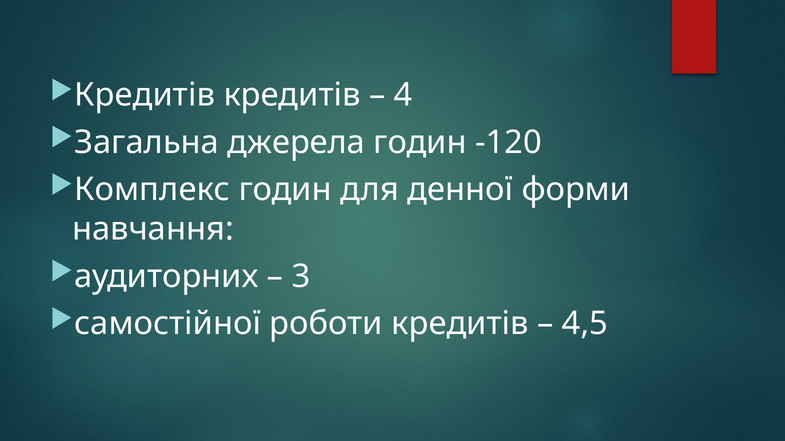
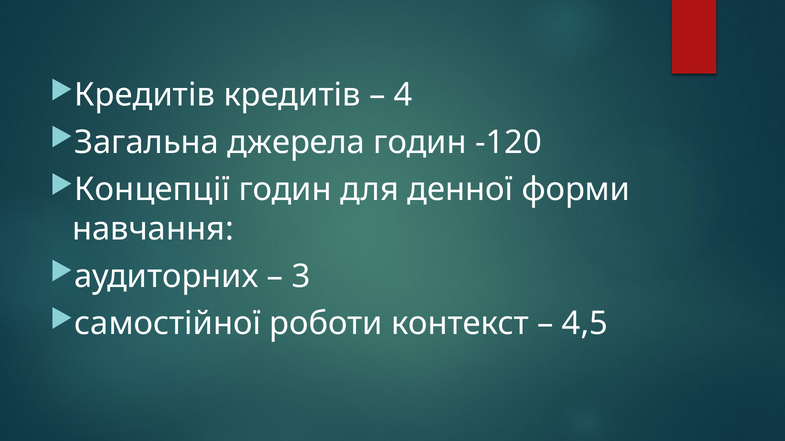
Комплекс: Комплекс -> Концепції (152, 190)
роботи кредитів: кредитів -> контекст (460, 324)
